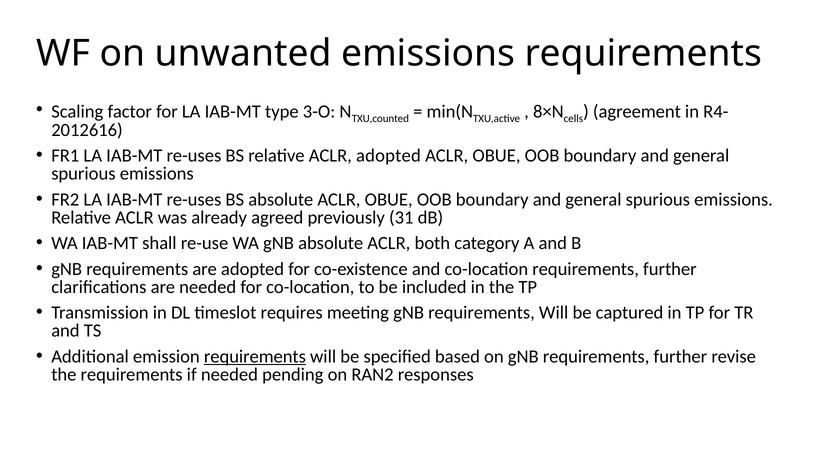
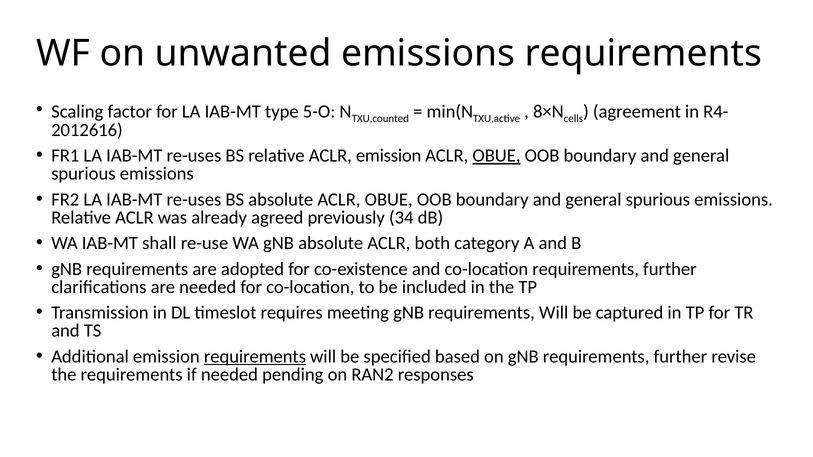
3-O: 3-O -> 5-O (319, 111)
ACLR adopted: adopted -> emission (389, 156)
OBUE underline: none -> present (496, 156)
31: 31 -> 34 (401, 218)
